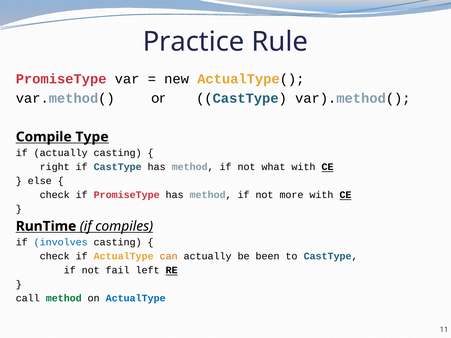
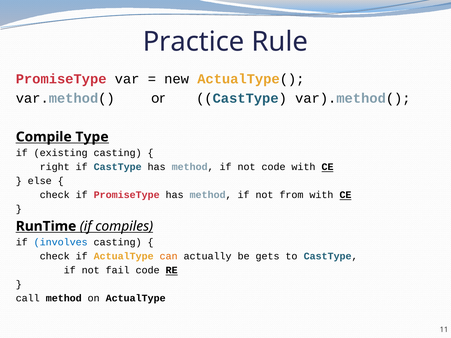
if actually: actually -> existing (61, 153)
not what: what -> code (274, 167)
more: more -> from (291, 195)
been: been -> gets (268, 256)
fail left: left -> code (148, 270)
method colour: green -> black (64, 299)
ActualType colour: blue -> black (136, 299)
